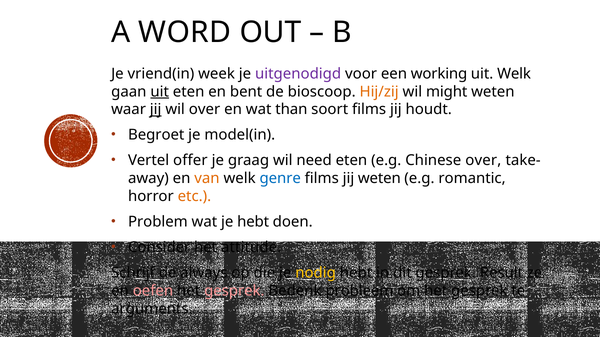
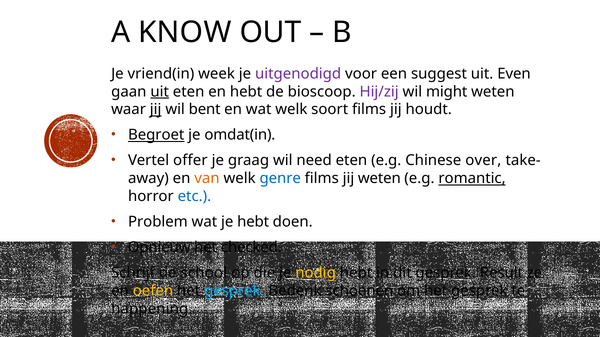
WORD: WORD -> KNOW (185, 32)
working: working -> suggest (439, 74)
uit Welk: Welk -> Even (514, 74)
en bent: bent -> hebt (246, 92)
Hij/zij colour: orange -> purple (379, 92)
wil over: over -> bent (205, 110)
wat than: than -> welk (291, 110)
Begroet underline: none -> present (156, 135)
model(in: model(in -> omdat(in (240, 135)
romantic underline: none -> present (472, 179)
etc colour: orange -> blue (194, 197)
Consider: Consider -> Opnieuw (159, 248)
attitude: attitude -> checked (251, 248)
always: always -> school (204, 273)
oefen colour: pink -> yellow (153, 291)
gesprek colour: pink -> light blue (234, 291)
probleem: probleem -> schoenen (359, 291)
arguments: arguments -> happening (152, 309)
